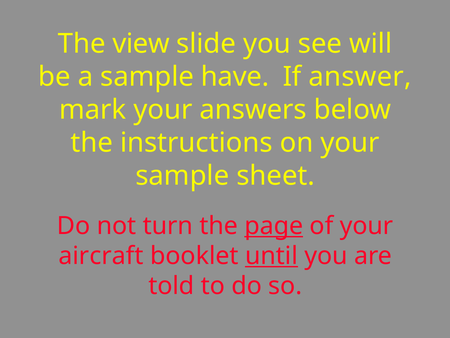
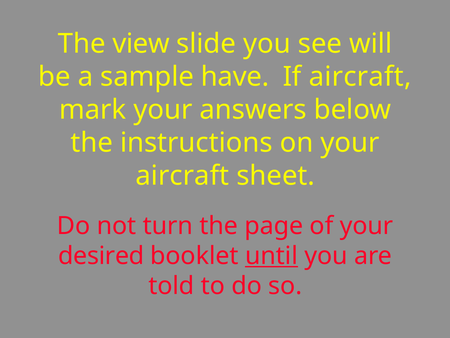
If answer: answer -> aircraft (360, 77)
sample: sample -> aircraft (182, 176)
page underline: present -> none (274, 226)
aircraft: aircraft -> desired (101, 255)
